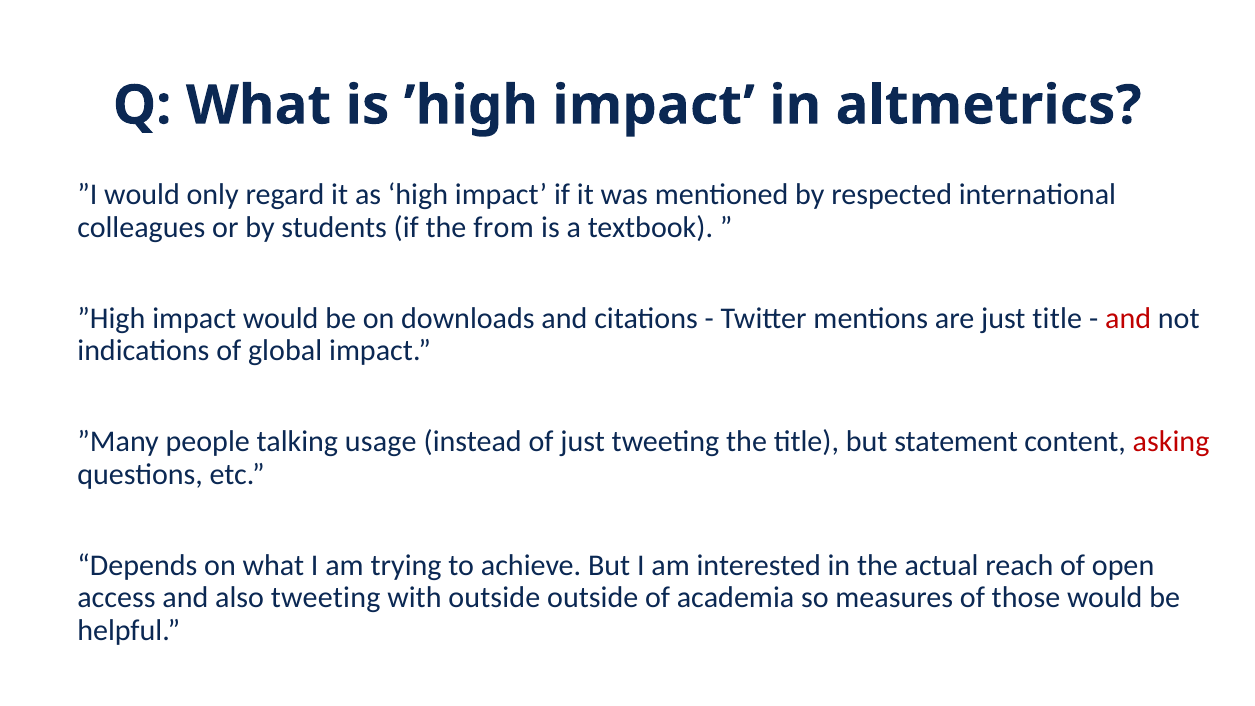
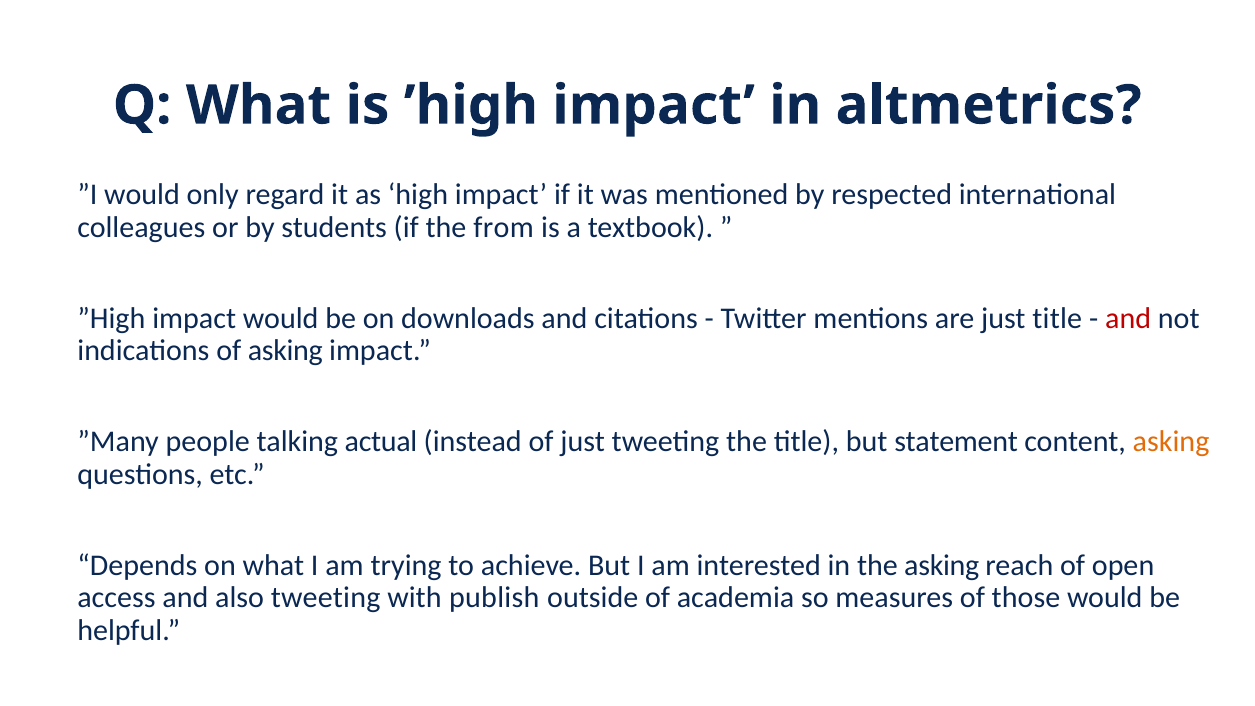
of global: global -> asking (285, 351)
usage: usage -> actual (381, 442)
asking colour: red -> orange (1171, 442)
the actual: actual -> asking (942, 565)
with outside: outside -> publish (494, 598)
